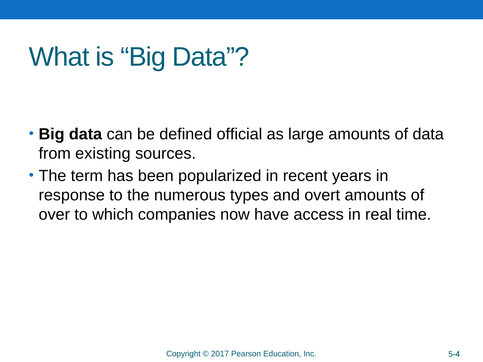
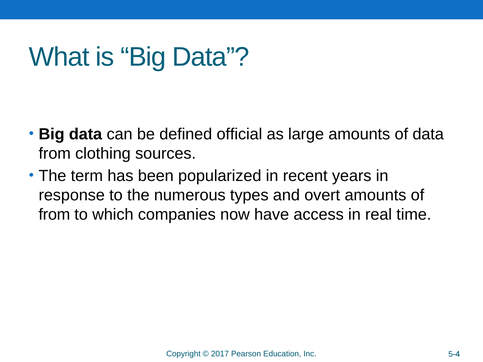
existing: existing -> clothing (103, 154)
over: over -> from (54, 215)
